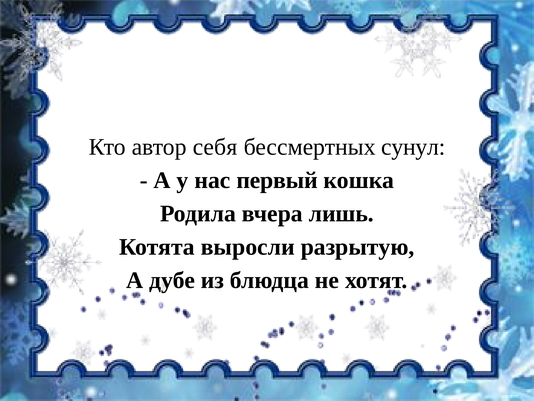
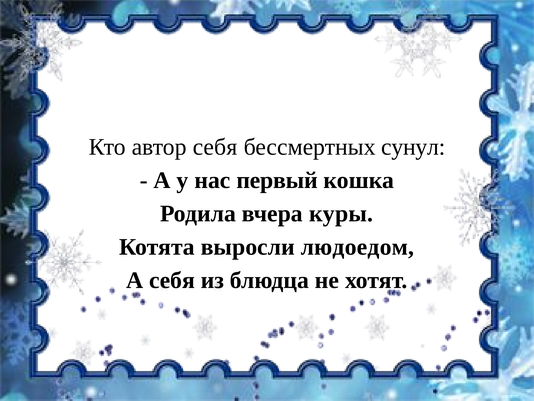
лишь: лишь -> куры (341, 213)
разрытую: разрытую -> людоедом (357, 247)
А дубе: дубе -> себя (172, 280)
